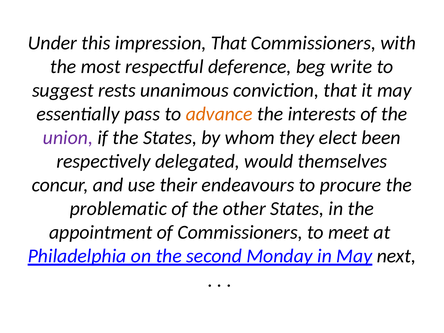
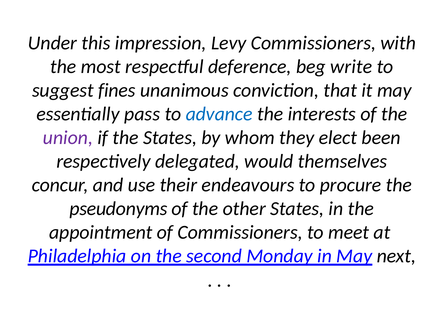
impression That: That -> Levy (229, 43)
rests: rests -> fines (117, 90)
advance colour: orange -> blue (219, 114)
problematic: problematic -> pseudonyms (118, 209)
